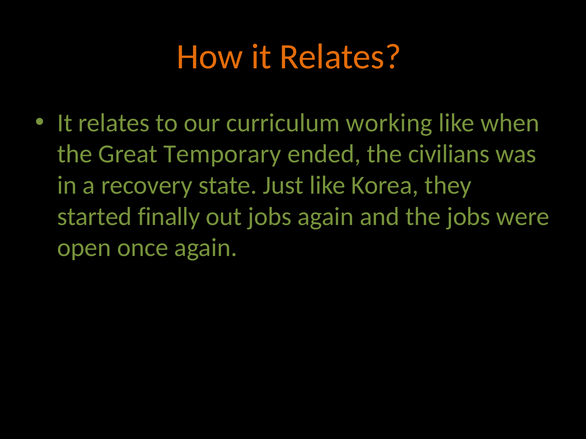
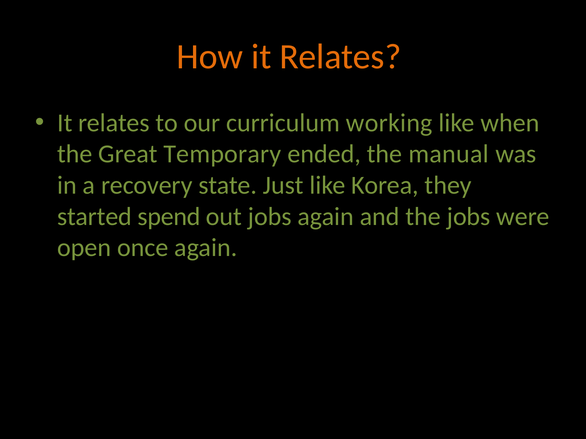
civilians: civilians -> manual (449, 154)
finally: finally -> spend (169, 217)
